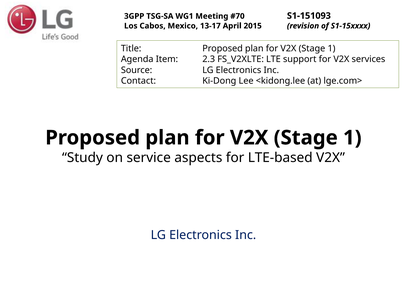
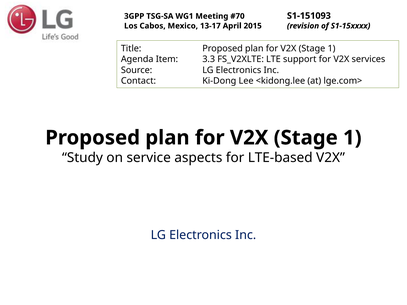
2.3: 2.3 -> 3.3 (209, 59)
